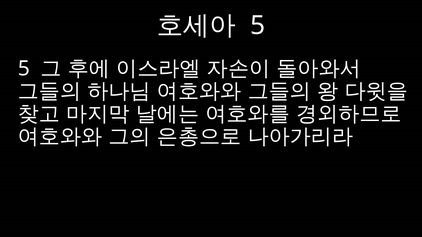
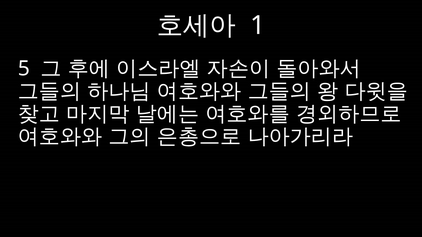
5: 5 -> 1 (258, 25)
